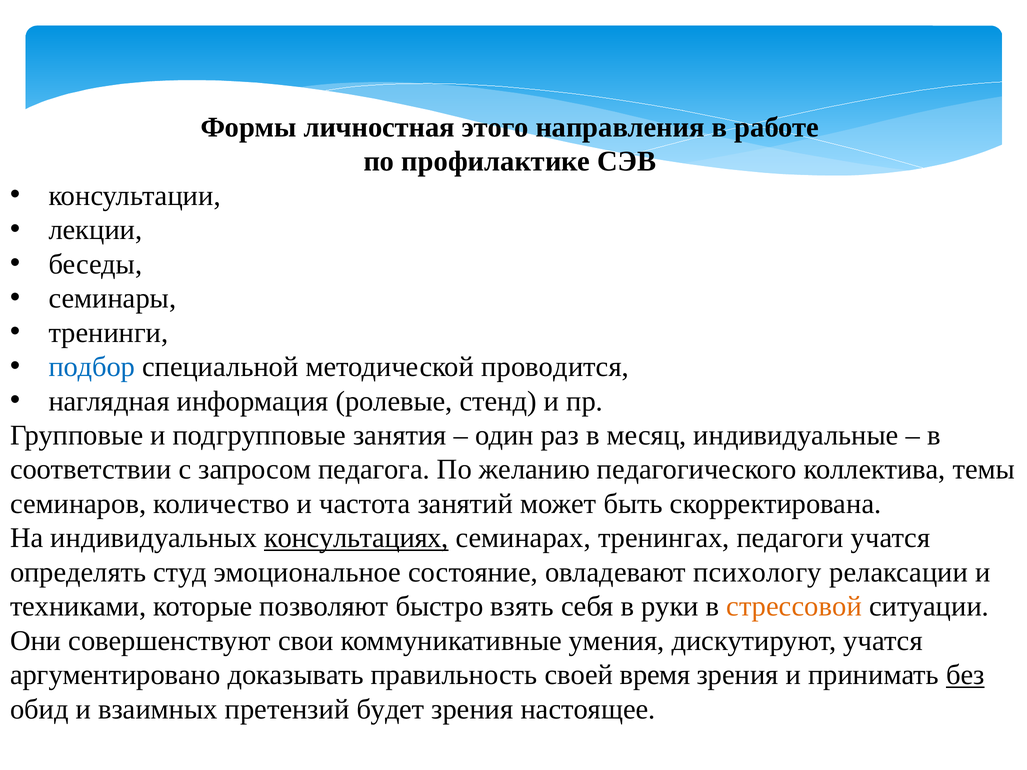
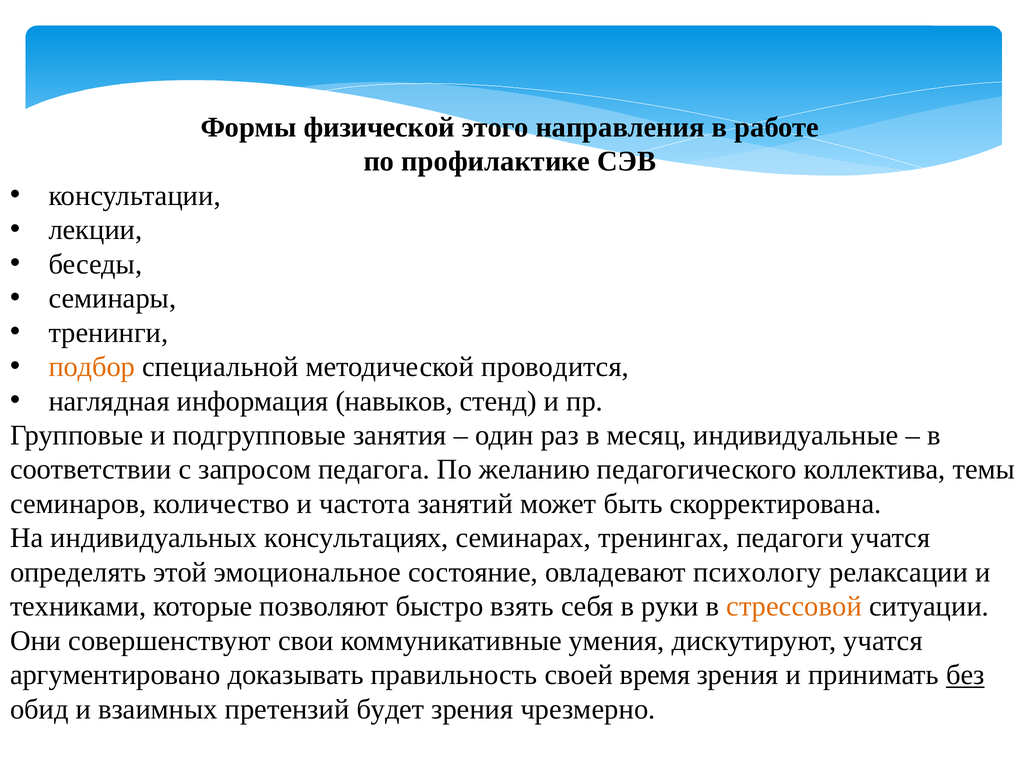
личностная: личностная -> физической (379, 127)
подбор colour: blue -> orange (92, 367)
ролевые: ролевые -> навыков (394, 401)
консультациях underline: present -> none (356, 538)
студ: студ -> этой (180, 572)
настоящее: настоящее -> чрезмерно (588, 709)
